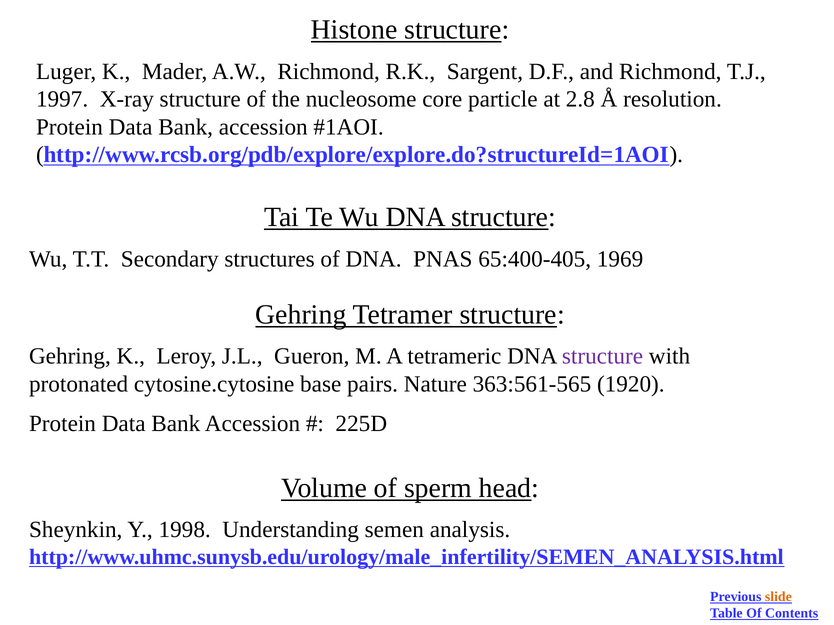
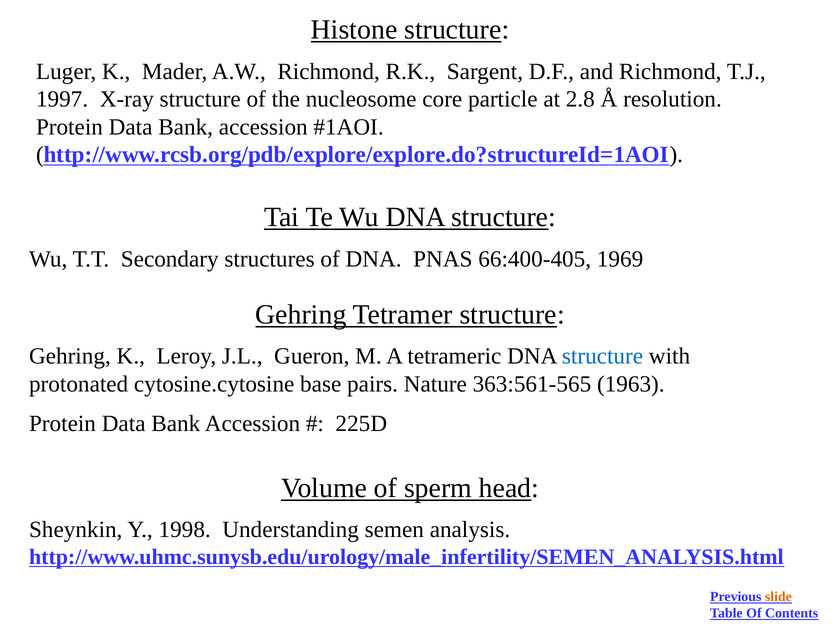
65:400-405: 65:400-405 -> 66:400-405 (535, 259)
structure colour: purple -> blue (603, 356)
1920: 1920 -> 1963 (631, 384)
